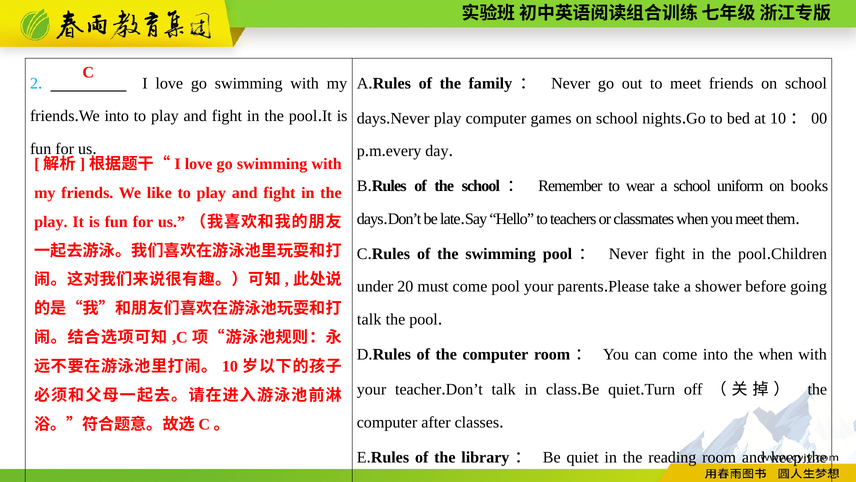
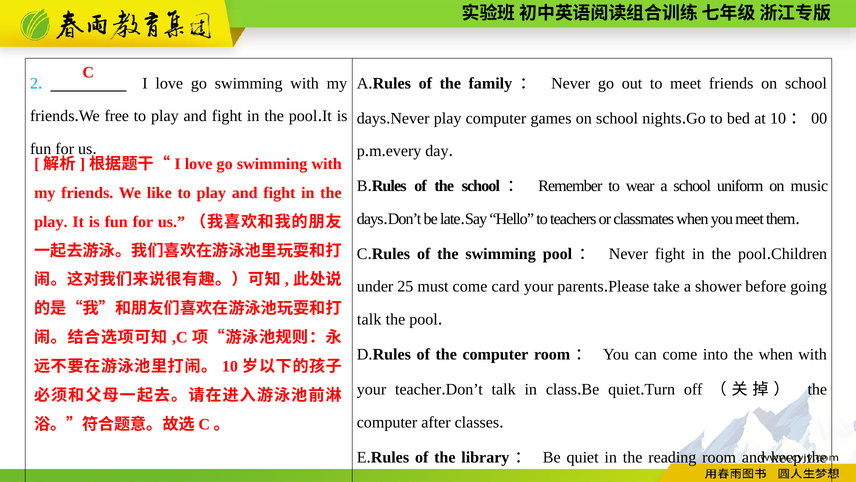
We into: into -> free (117, 116)
books: books -> music (809, 186)
20: 20 -> 25 (405, 286)
come pool: pool -> card (506, 286)
